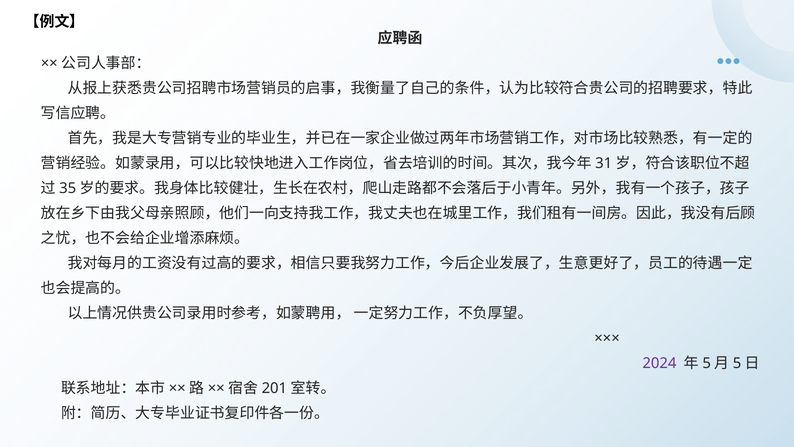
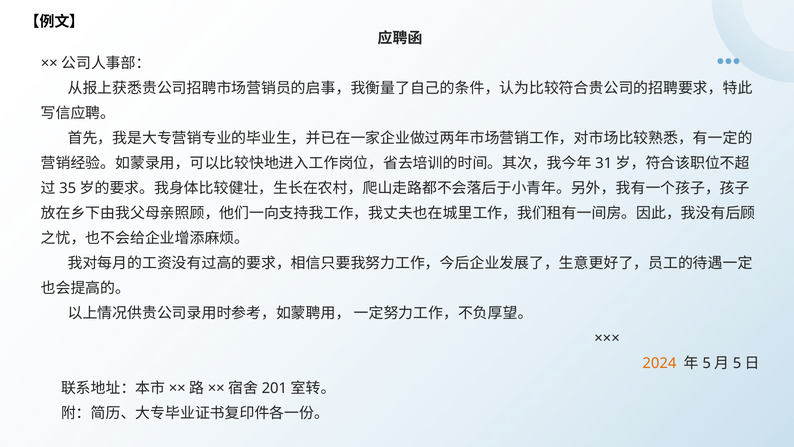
2024 colour: purple -> orange (659, 363)
